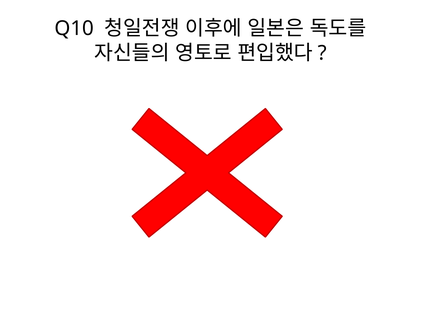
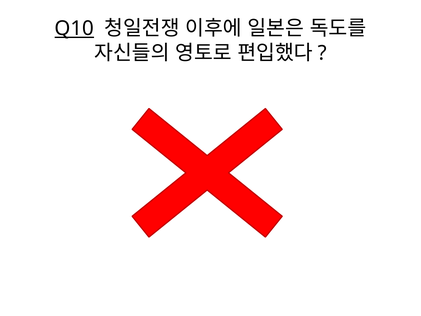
Q10 underline: none -> present (74, 28)
